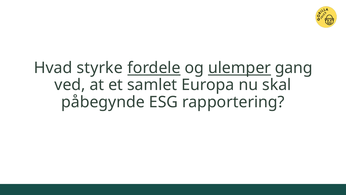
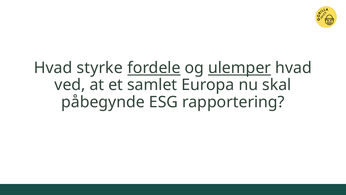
ulemper gang: gang -> hvad (294, 68)
